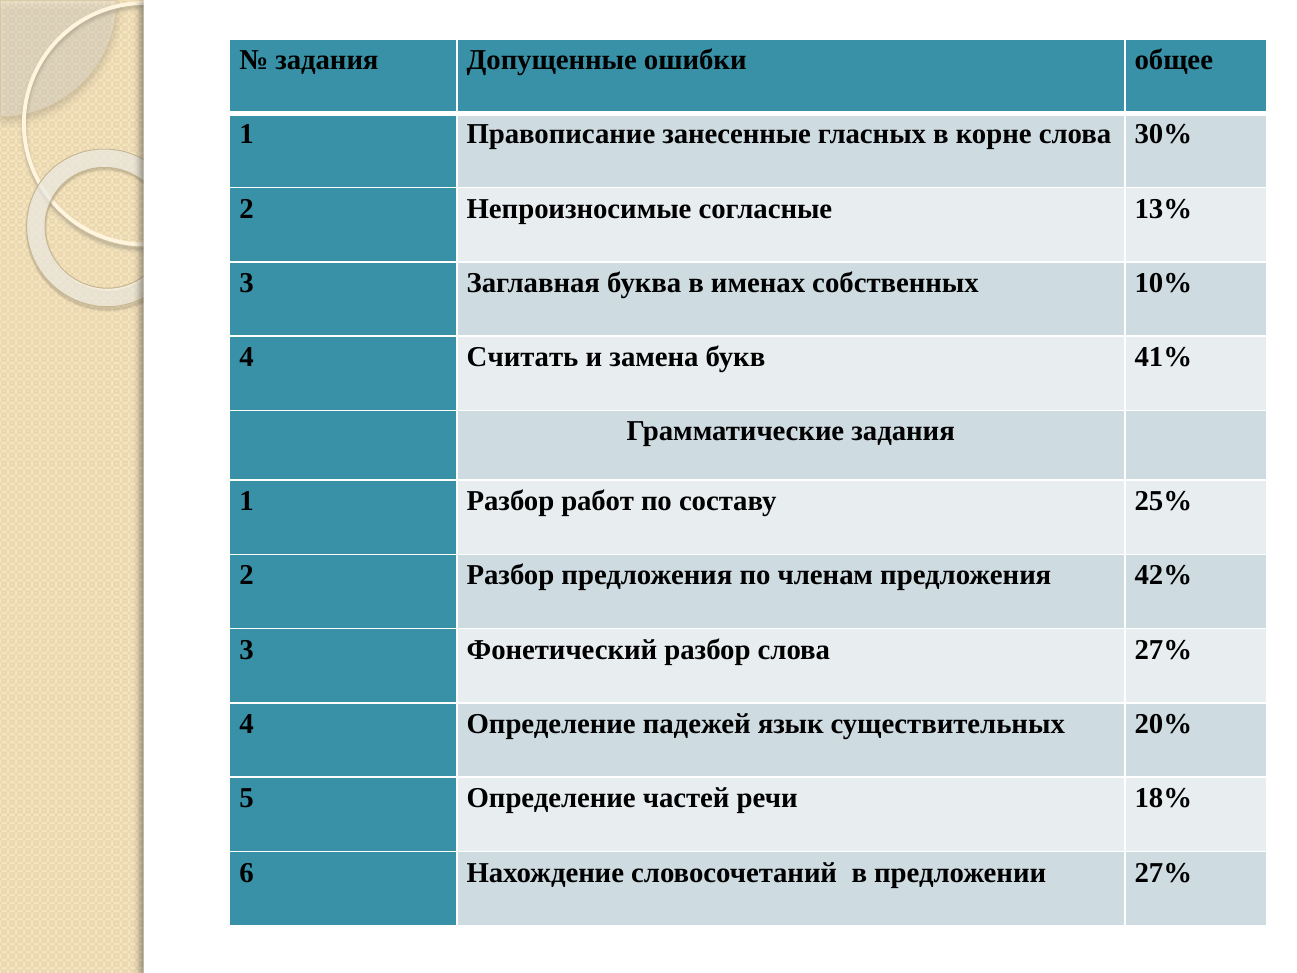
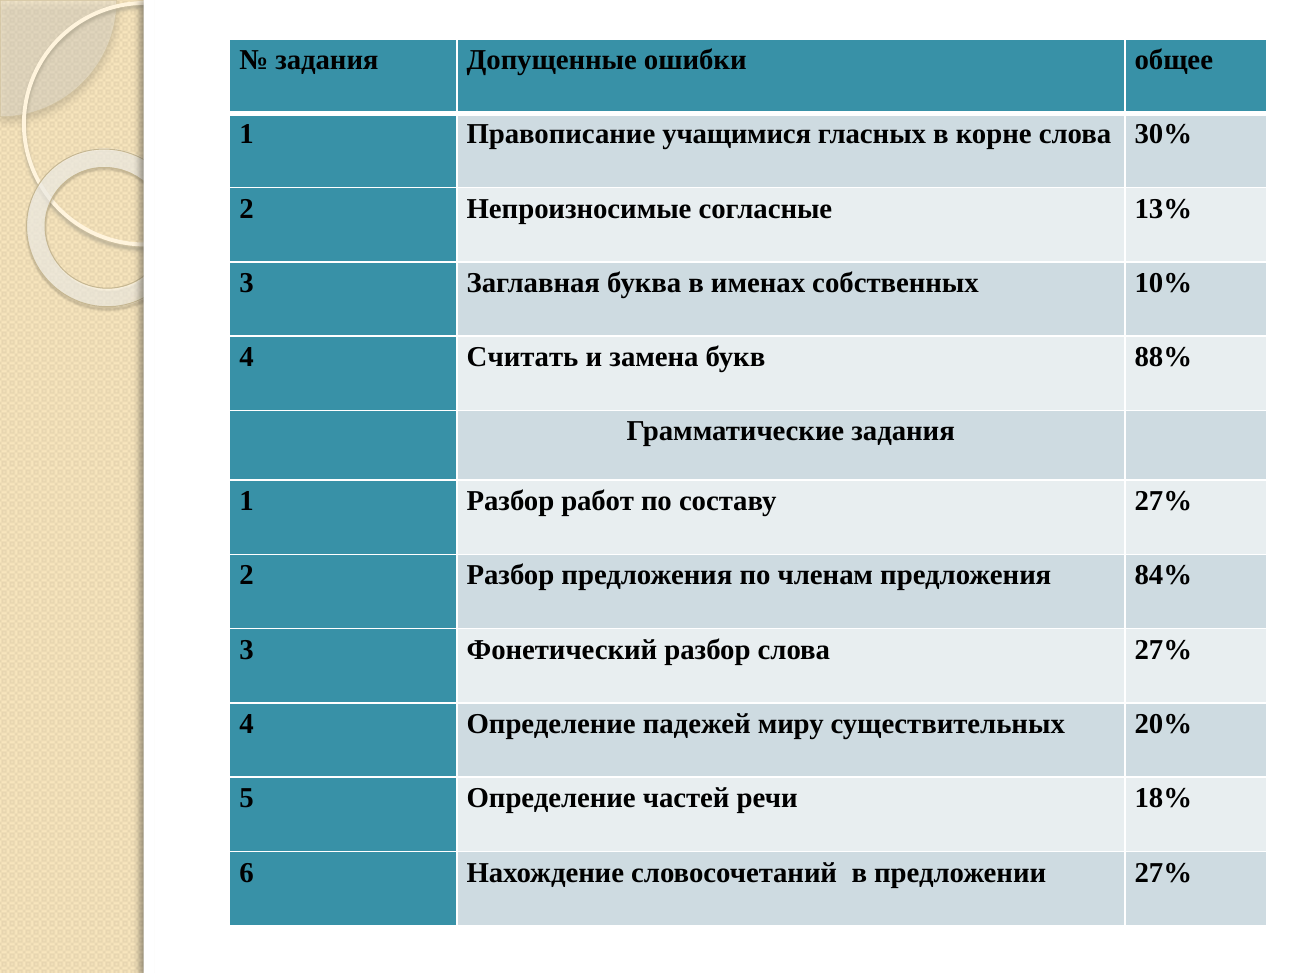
занесенные: занесенные -> учащимися (737, 134)
41%: 41% -> 88% (1163, 357)
составу 25%: 25% -> 27% (1163, 501)
42%: 42% -> 84% (1163, 575)
язык: язык -> миру (791, 724)
